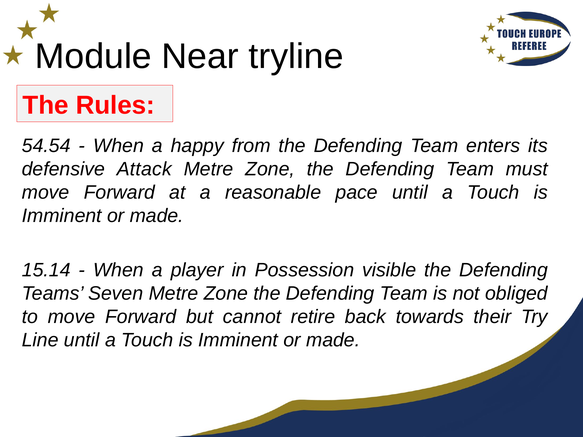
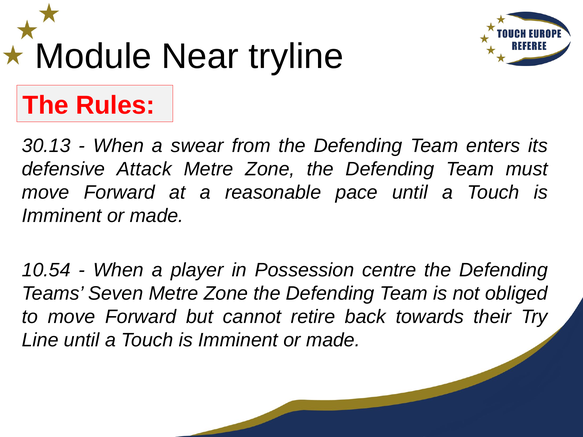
54.54: 54.54 -> 30.13 (46, 146)
happy: happy -> swear (197, 146)
15.14: 15.14 -> 10.54 (46, 270)
visible: visible -> centre (389, 270)
